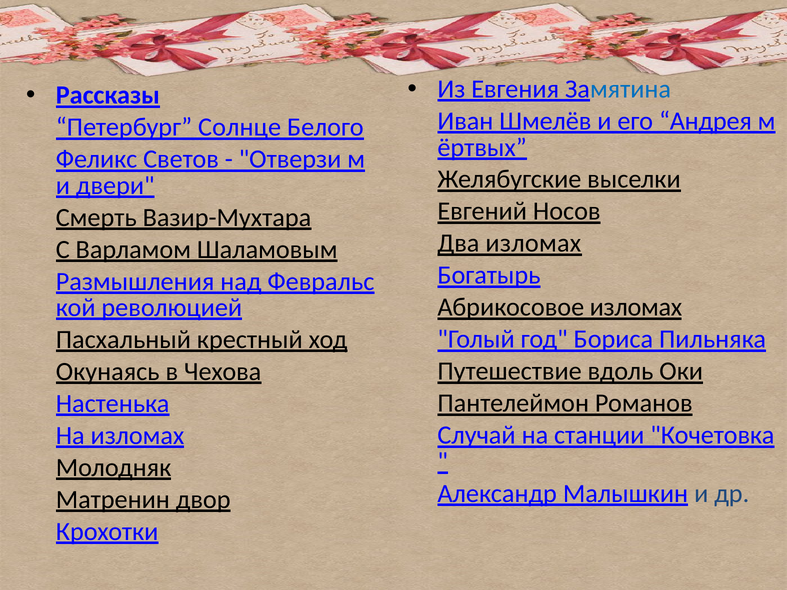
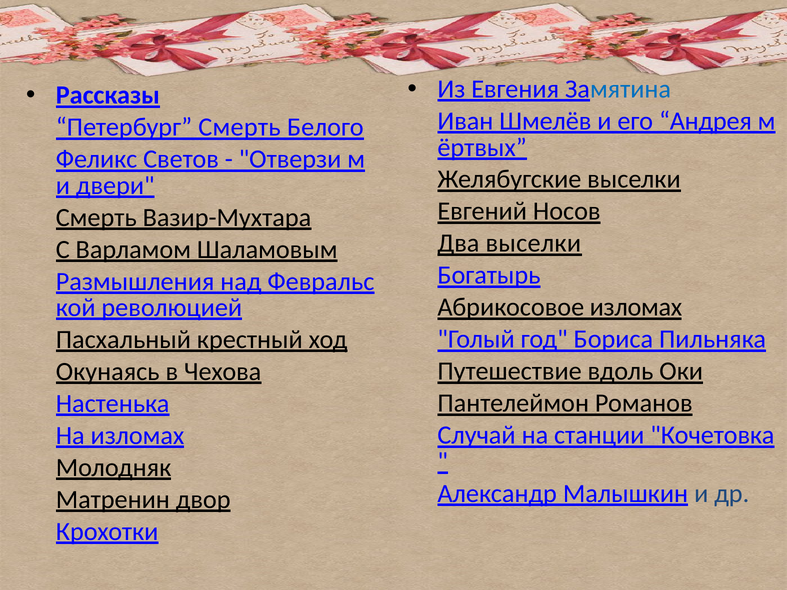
Петербург Солнце: Солнце -> Смерть (239, 127)
Два изломах: изломах -> выселки (533, 243)
